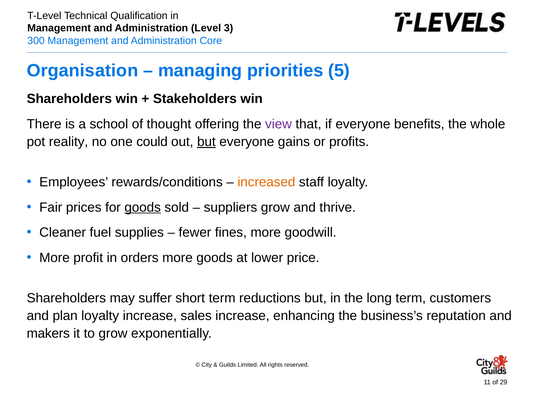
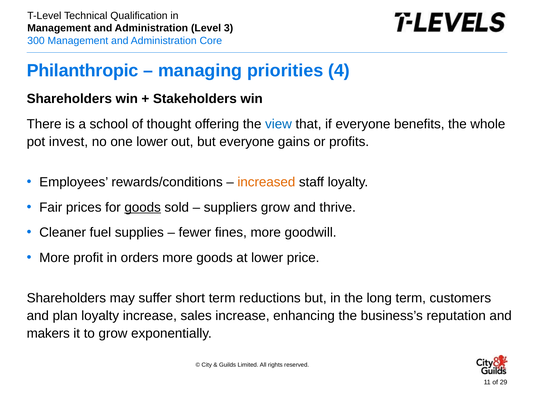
Organisation: Organisation -> Philanthropic (83, 71)
5: 5 -> 4 (339, 71)
view colour: purple -> blue (278, 124)
reality: reality -> invest (69, 142)
one could: could -> lower (152, 142)
but underline: present -> none (206, 142)
